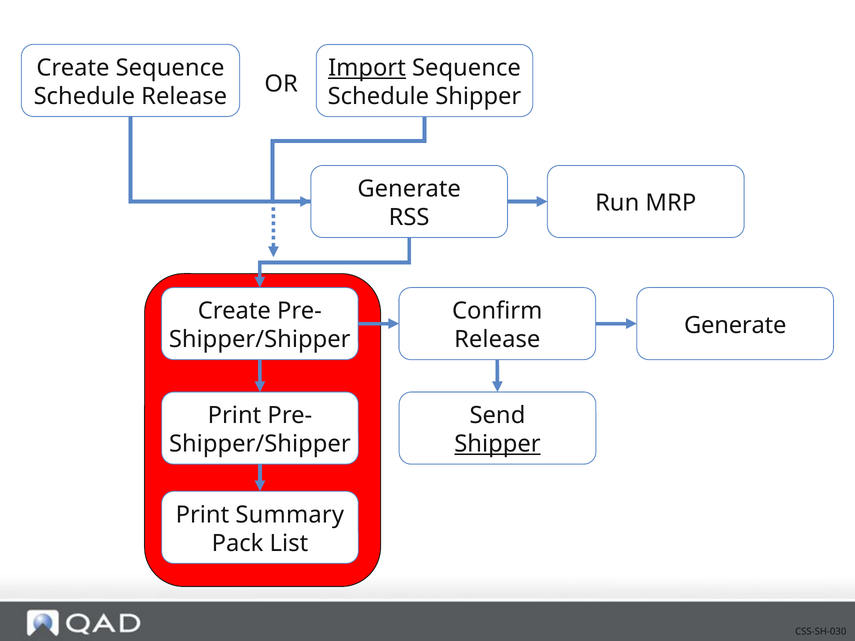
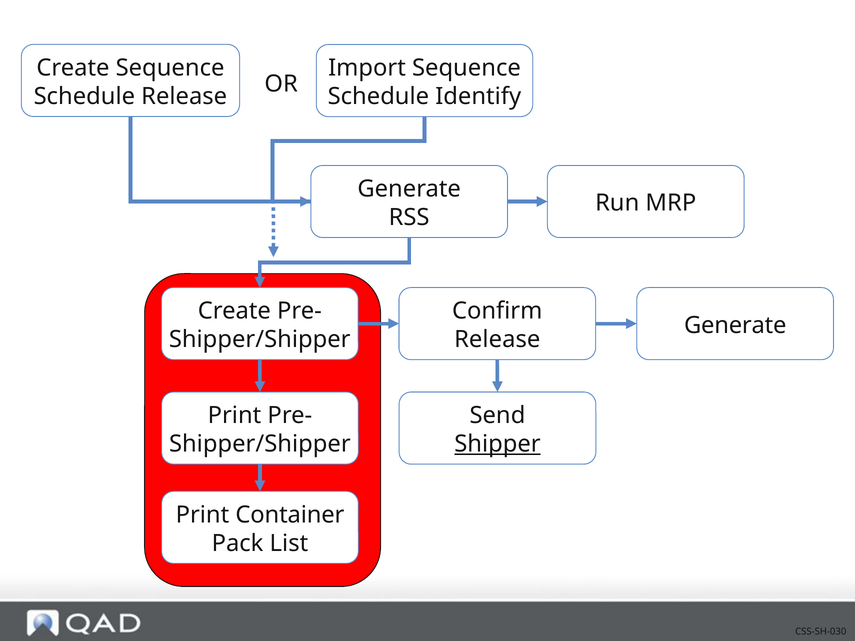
Import underline: present -> none (367, 68)
Schedule Shipper: Shipper -> Identify (478, 97)
Summary: Summary -> Container (290, 515)
